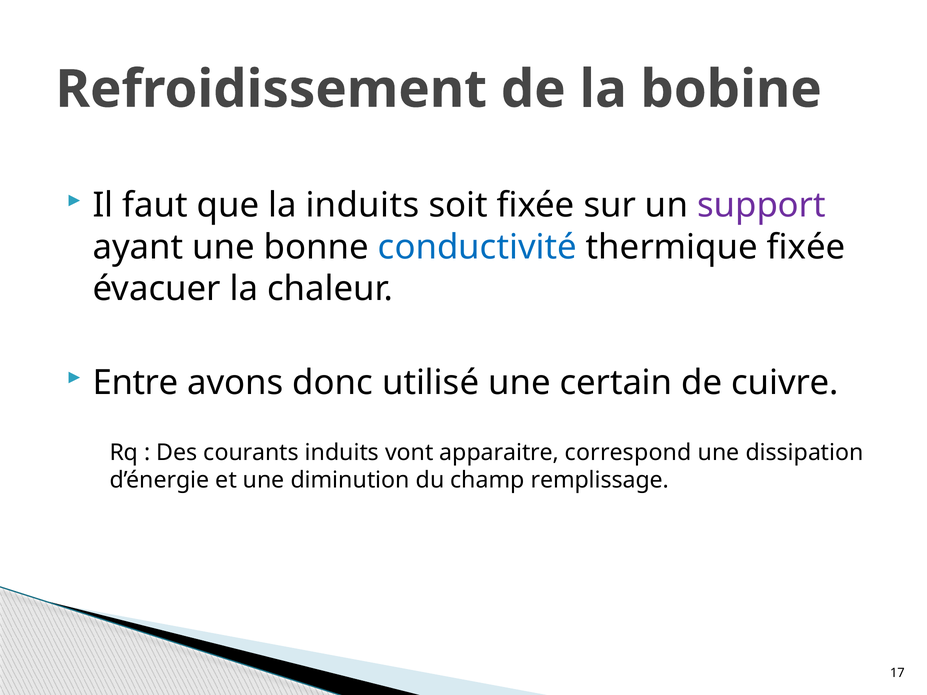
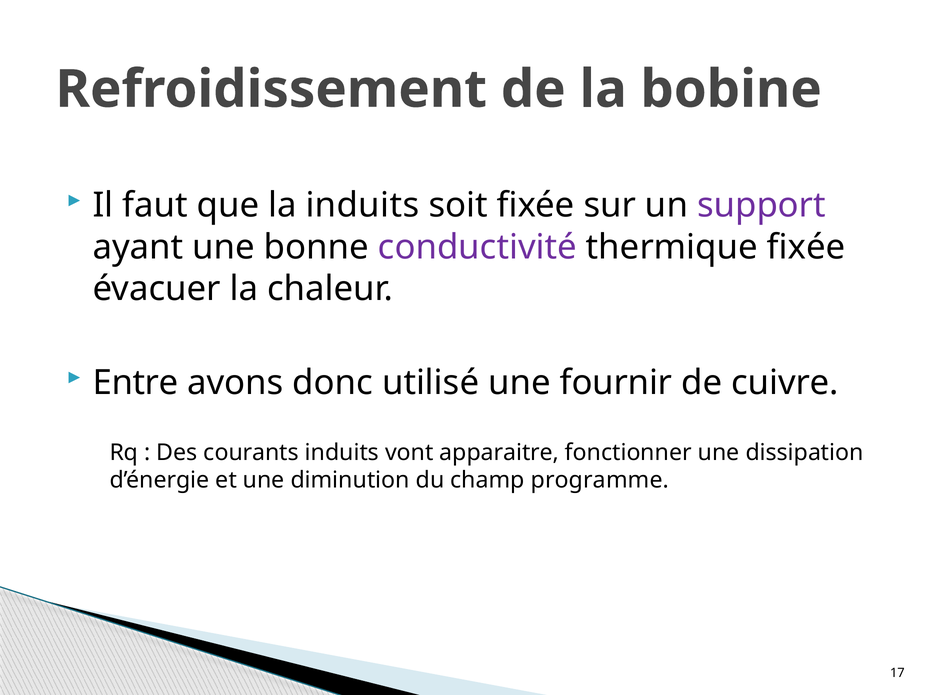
conductivité colour: blue -> purple (477, 247)
certain: certain -> fournir (616, 383)
correspond: correspond -> fonctionner (628, 453)
remplissage: remplissage -> programme (600, 480)
